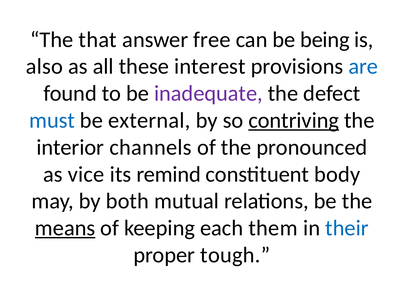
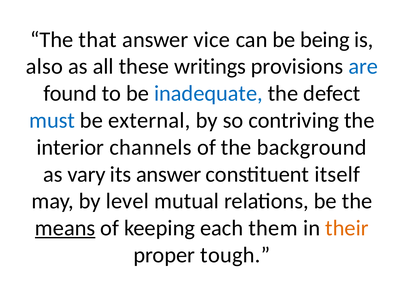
free: free -> vice (212, 40)
interest: interest -> writings (210, 67)
inadequate colour: purple -> blue (208, 93)
contriving underline: present -> none (294, 120)
pronounced: pronounced -> background (312, 147)
vice: vice -> vary (86, 174)
its remind: remind -> answer (169, 174)
body: body -> itself (337, 174)
both: both -> level (127, 201)
their colour: blue -> orange (347, 228)
